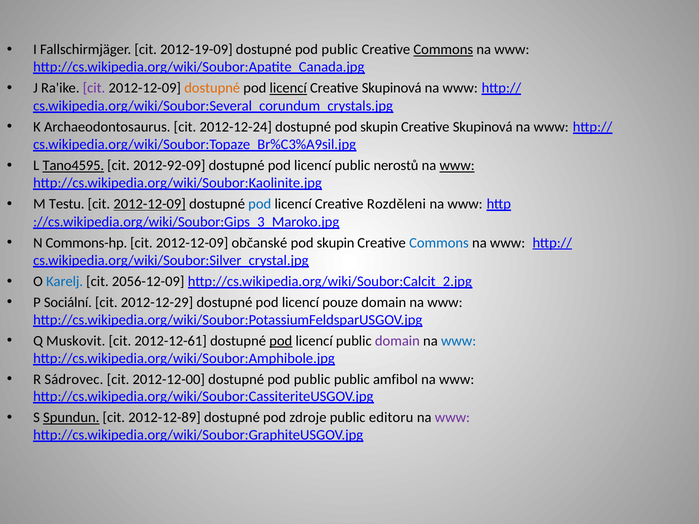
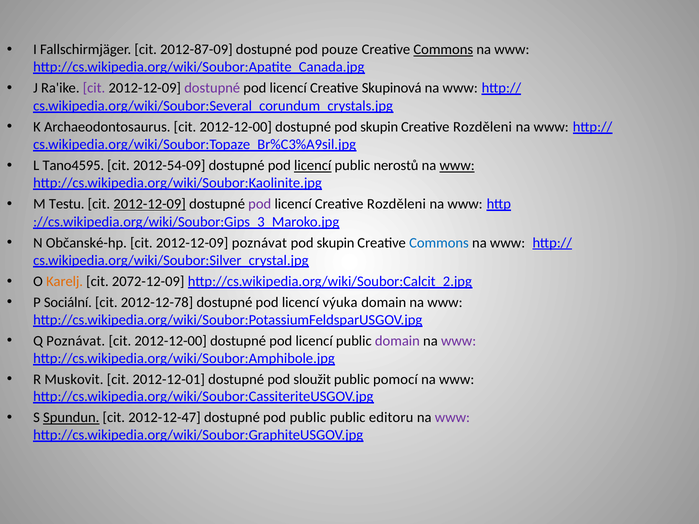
2012-19-09: 2012-19-09 -> 2012-87-09 (196, 50)
public: public -> pouze (340, 50)
dostupné colour: orange -> purple (212, 88)
licencí underline: present -> none (288, 88)
Archaeodontosaurus cit 2012-12-24: 2012-12-24 -> 2012-12-00 (236, 127)
Skupinová: Skupinová -> Rozděleni (483, 127)
Tano4595 underline: present -> none (73, 166)
2012-92-09: 2012-92-09 -> 2012-54-09 (169, 166)
licencí underline: none -> present (313, 166)
pod colour: blue -> purple (260, 204)
Commons-hp: Commons-hp -> Občanské-hp (86, 243)
2012-12-09 občanské: občanské -> poznávat (259, 243)
Karelj colour: blue -> orange (65, 282)
2056-12-09: 2056-12-09 -> 2072-12-09 (148, 282)
2012-12-29: 2012-12-29 -> 2012-12-78 (157, 303)
pouze: pouze -> výuka (340, 303)
Q Muskovit: Muskovit -> Poznávat (76, 341)
2012-12-61: 2012-12-61 -> 2012-12-00 (171, 341)
pod underline: present -> none (281, 341)
www colour: blue -> purple (459, 341)
Sádrovec: Sádrovec -> Muskovit (74, 379)
2012-12-00: 2012-12-00 -> 2012-12-01 (169, 379)
public: public -> sloužit (312, 379)
amfibol: amfibol -> pomocí (395, 379)
2012-12-89: 2012-12-89 -> 2012-12-47 (165, 418)
pod zdroje: zdroje -> public (308, 418)
